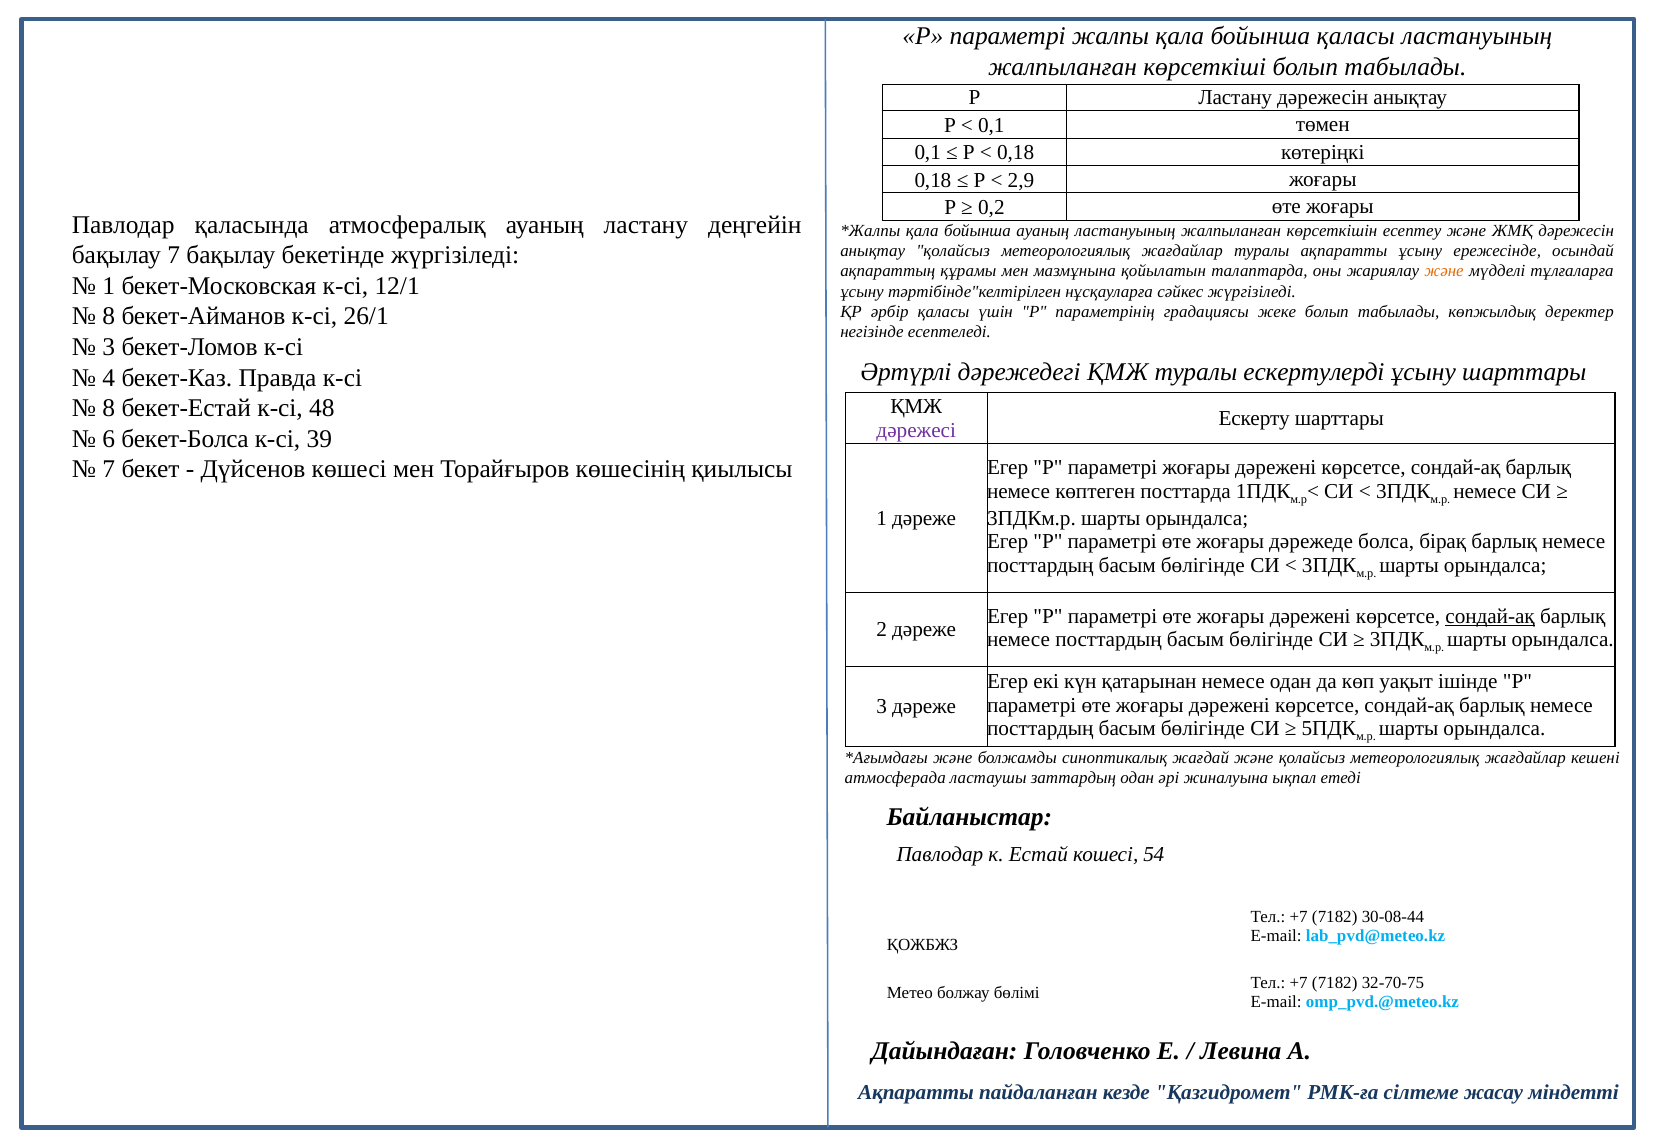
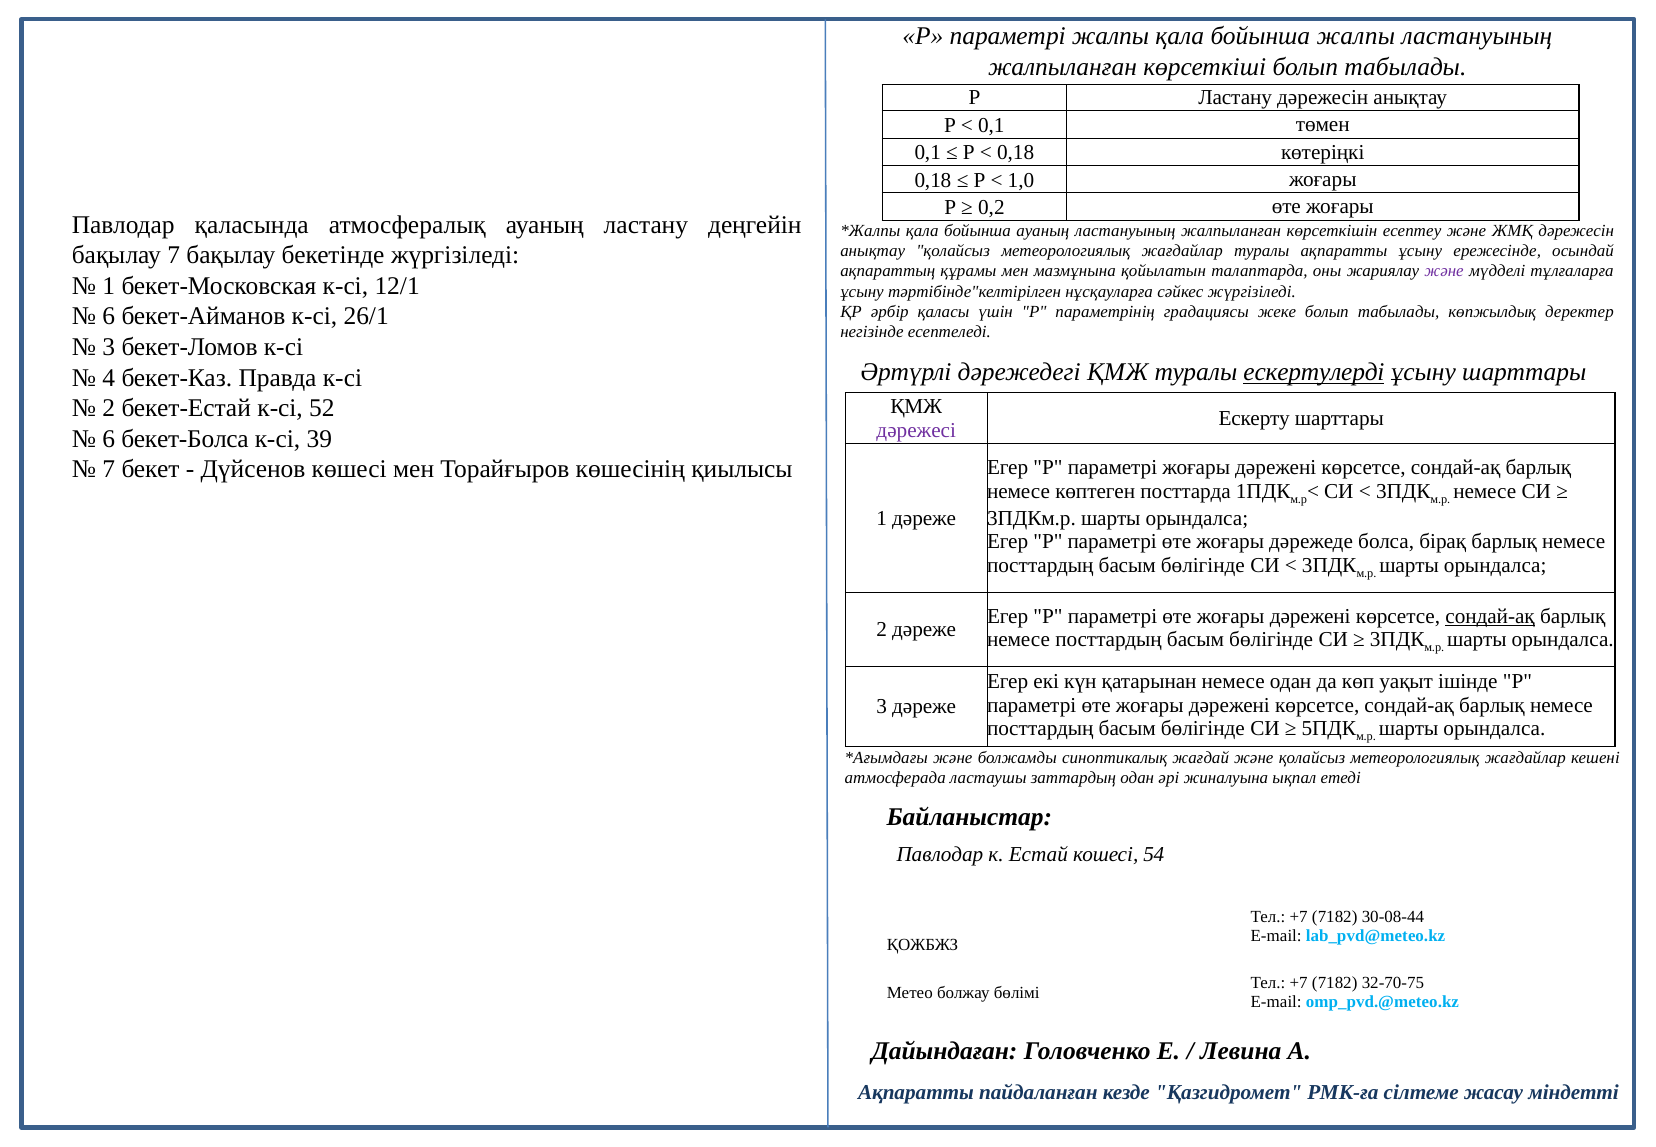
бойынша қаласы: қаласы -> жалпы (1356, 36)
2,9: 2,9 -> 1,0 (1021, 180)
және colour: orange -> purple (1444, 271)
8: 8 -> 6 (109, 316)
ескертулерді underline: none -> present (1314, 372)
8: 8 -> 2 (109, 408)
48: 48 -> 52 (322, 408)
